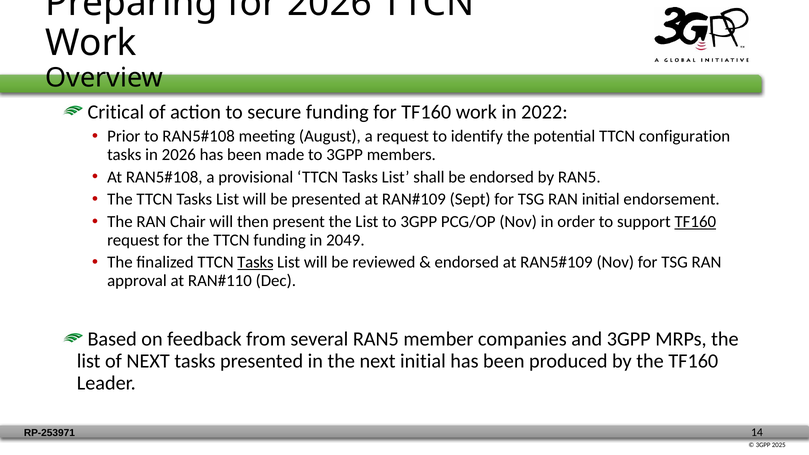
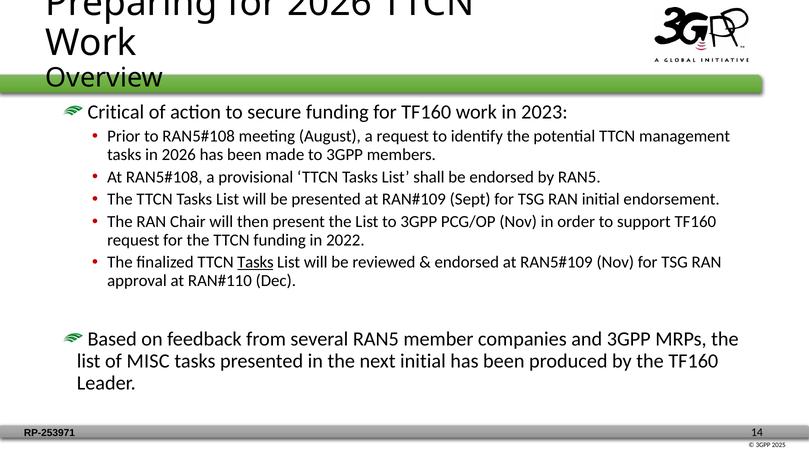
2022: 2022 -> 2023 (544, 112)
configuration: configuration -> management (685, 136)
TF160 underline: present -> none (695, 222)
2049: 2049 -> 2022 (345, 240)
of NEXT: NEXT -> MISC (148, 361)
